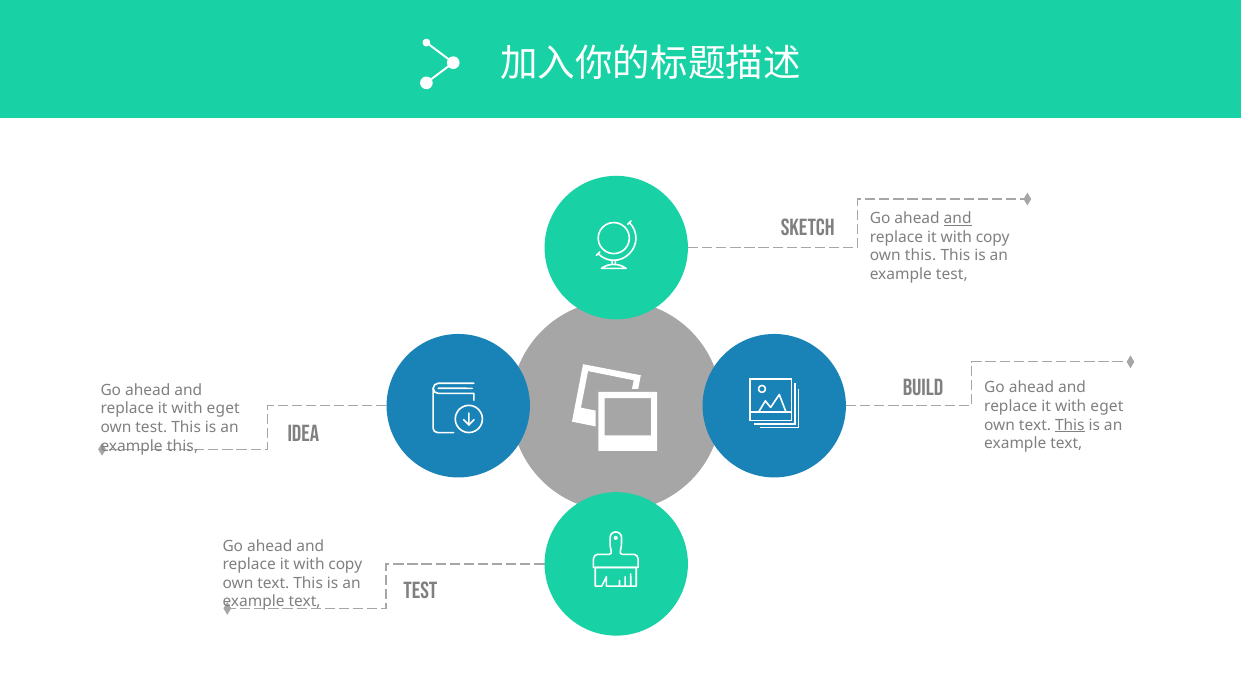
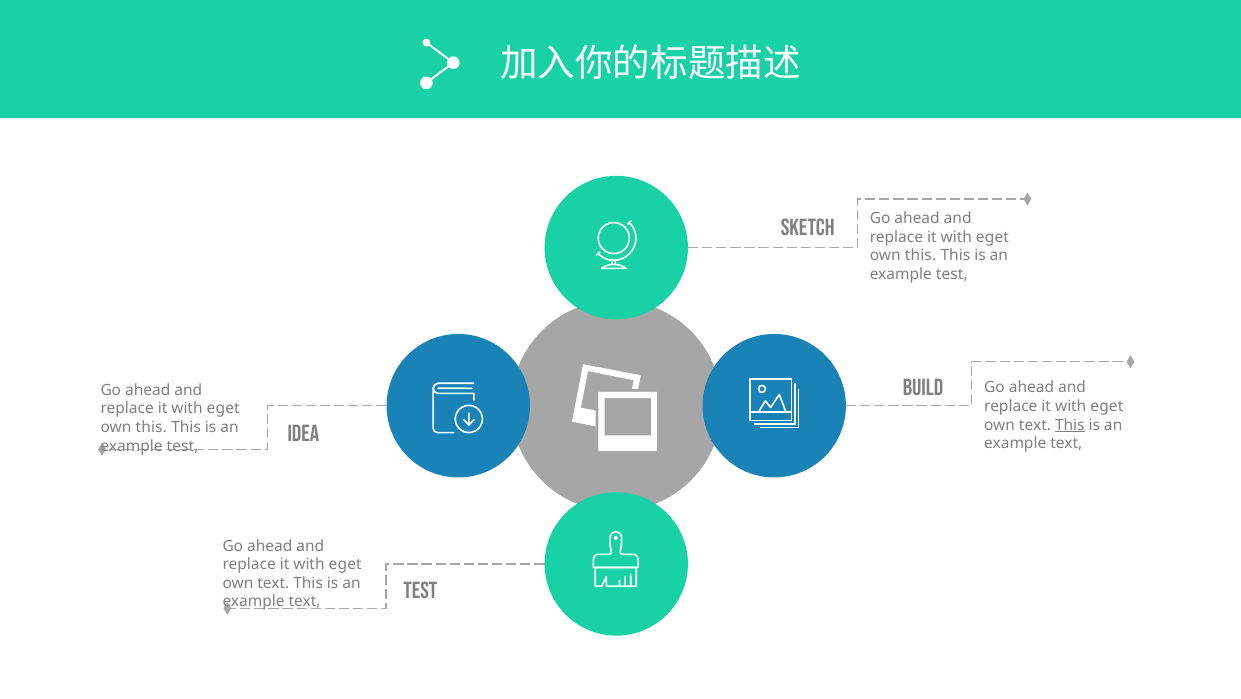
and underline: present -> none (958, 218)
copy: copy -> eget (993, 237)
test: test -> this (151, 427)
this: this -> test (183, 446)
copy: copy -> eget (345, 564)
